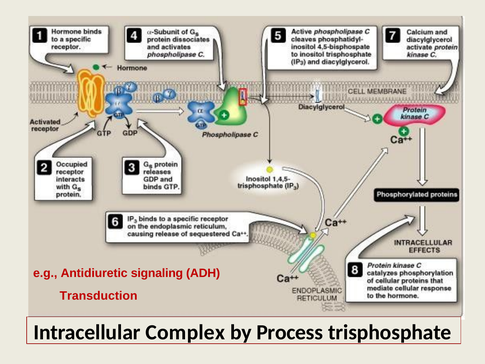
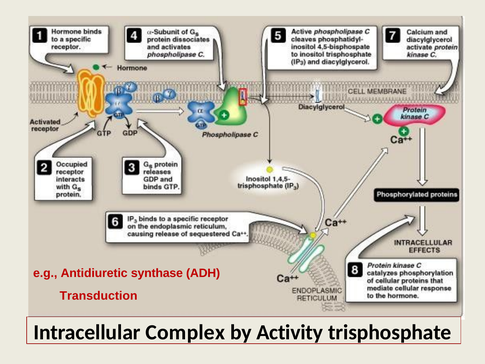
signaling: signaling -> synthase (157, 273)
Process: Process -> Activity (290, 332)
